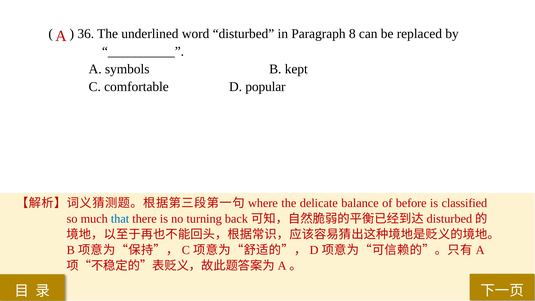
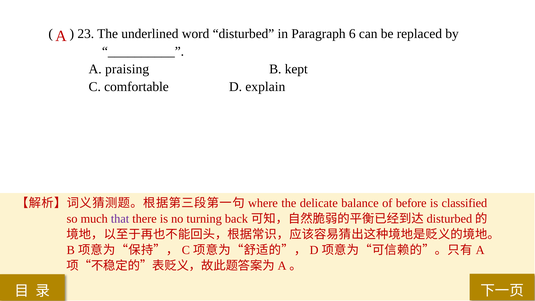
36: 36 -> 23 (86, 34)
8: 8 -> 6 (352, 34)
symbols: symbols -> praising (127, 69)
popular: popular -> explain (265, 87)
that colour: blue -> purple (120, 219)
